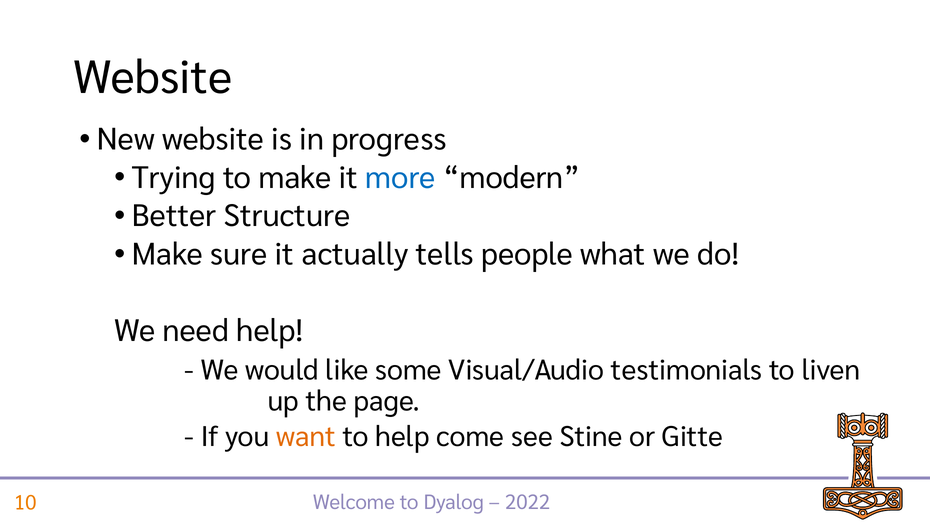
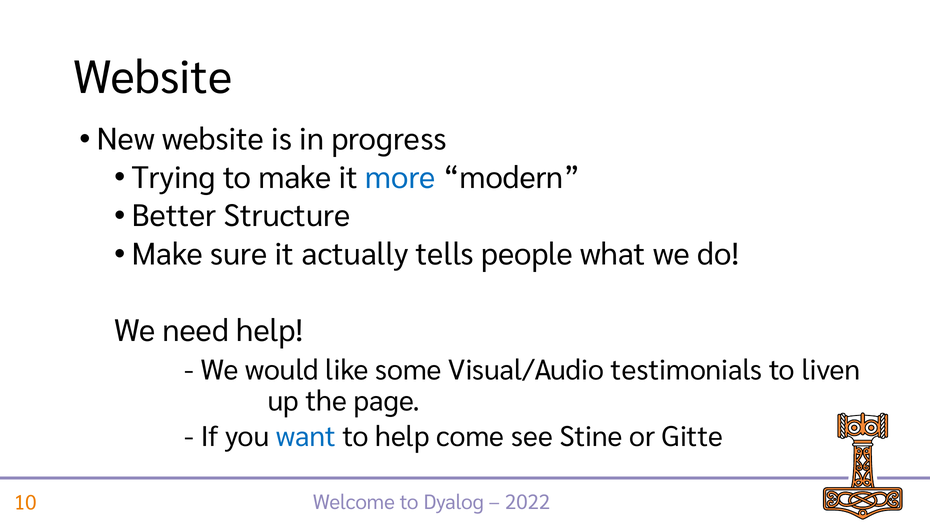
want colour: orange -> blue (306, 437)
